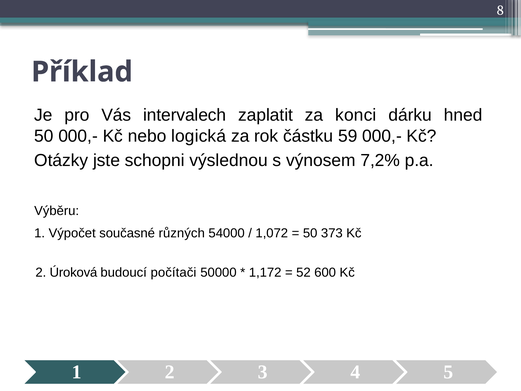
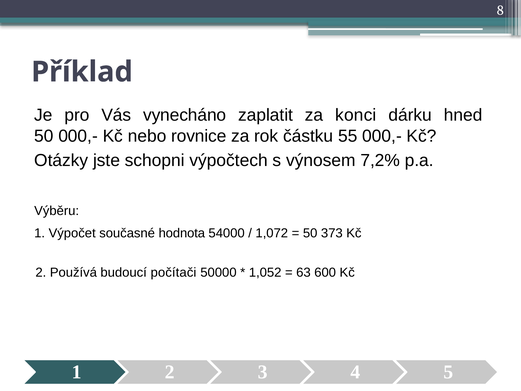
intervalech: intervalech -> vynecháno (185, 115)
logická: logická -> rovnice (199, 136)
59: 59 -> 55 (348, 136)
výslednou: výslednou -> výpočtech (229, 160)
různých: různých -> hodnota (182, 233)
Úroková: Úroková -> Používá (73, 272)
1,172: 1,172 -> 1,052 (265, 272)
52: 52 -> 63 (303, 272)
